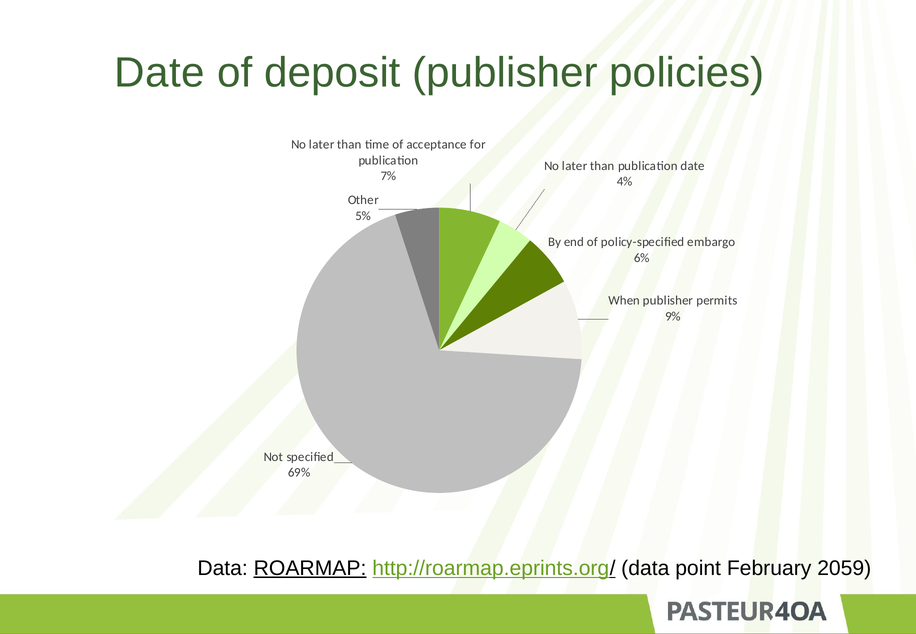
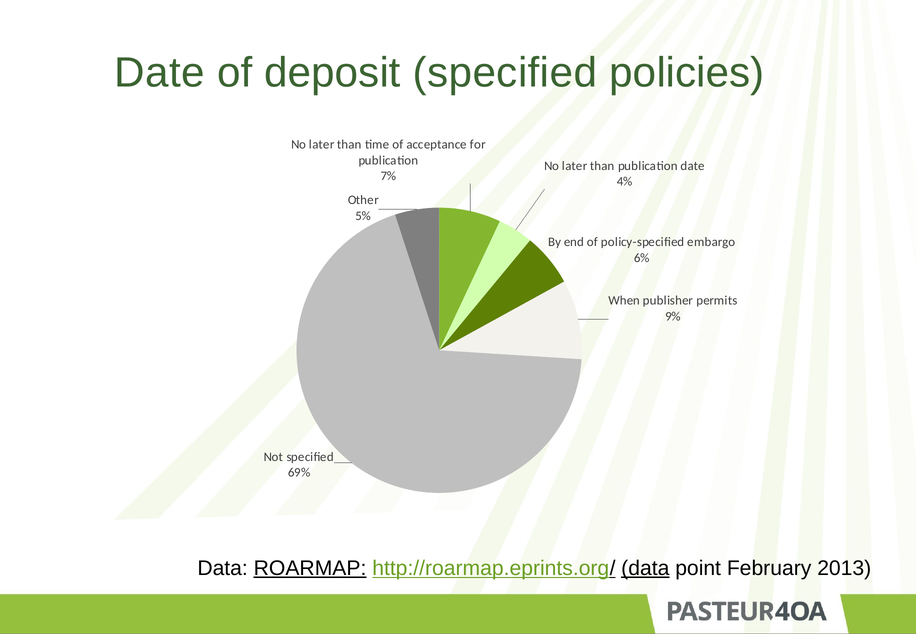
deposit publisher: publisher -> specified (505, 73)
data underline: none -> present (645, 568)
2059: 2059 -> 2013 (844, 568)
